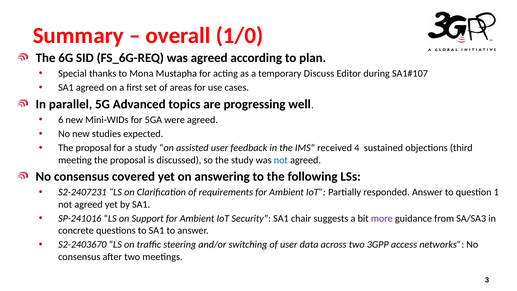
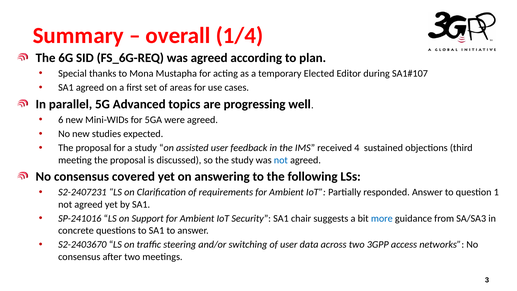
1/0: 1/0 -> 1/4 (239, 36)
Discuss: Discuss -> Elected (319, 73)
more colour: purple -> blue (382, 218)
